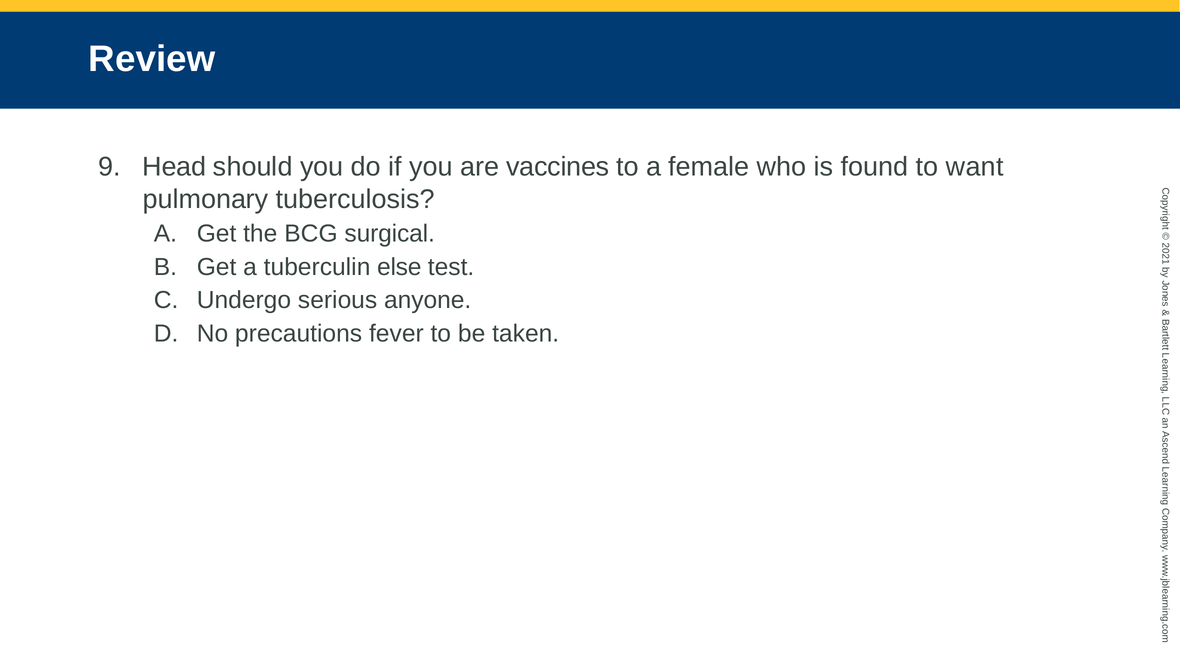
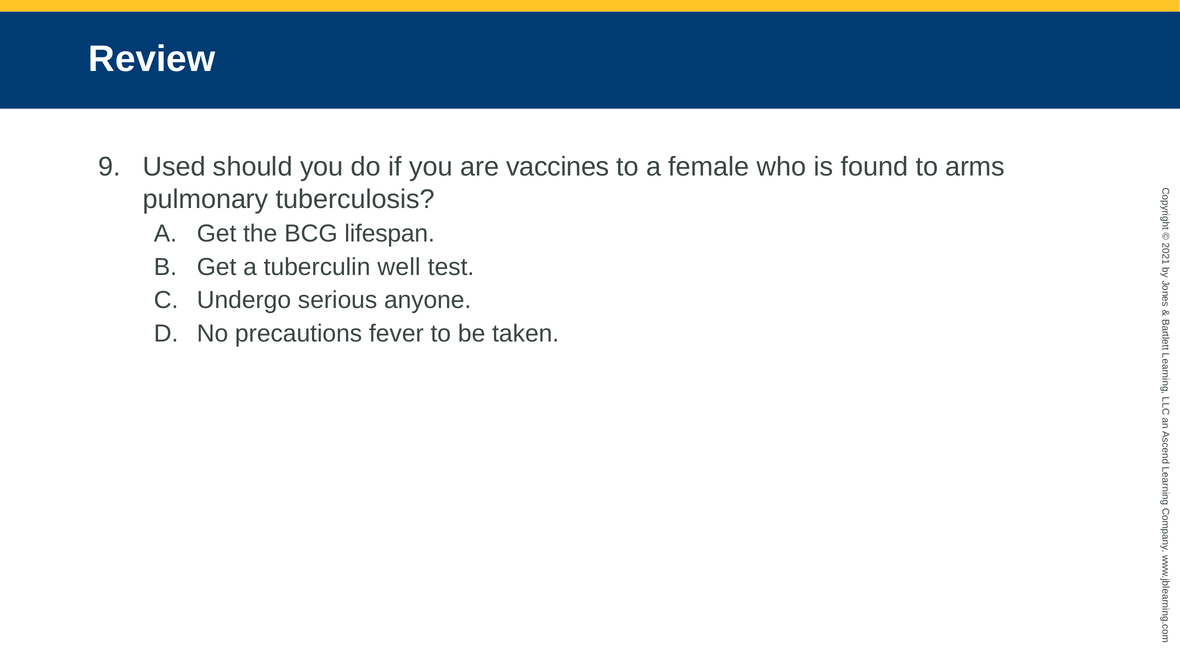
Head: Head -> Used (174, 167)
want: want -> arms (975, 167)
surgical: surgical -> lifespan (390, 234)
else: else -> well (399, 267)
